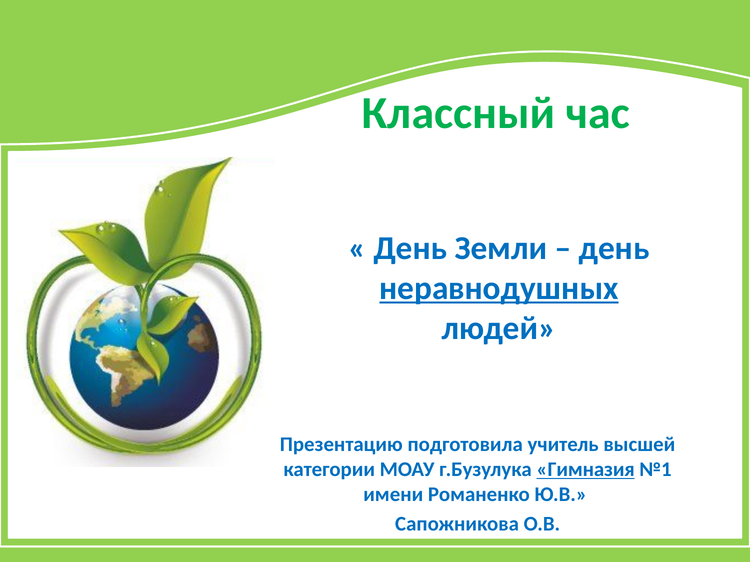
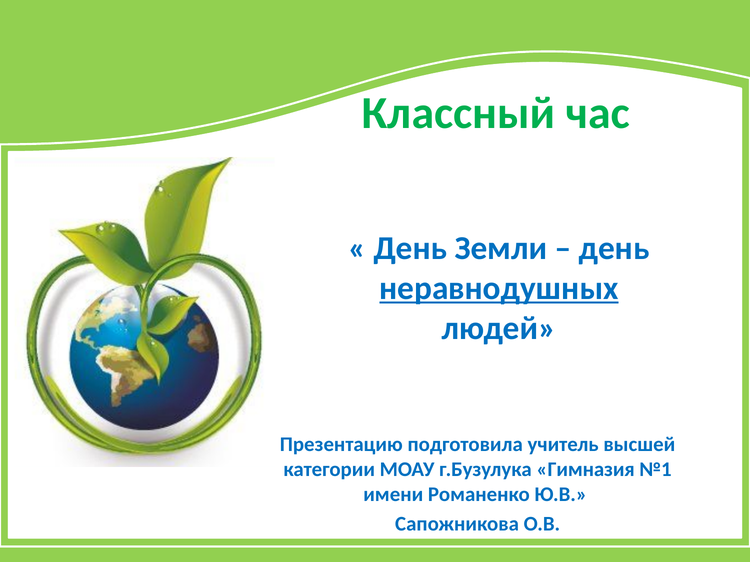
Гимназия underline: present -> none (586, 470)
